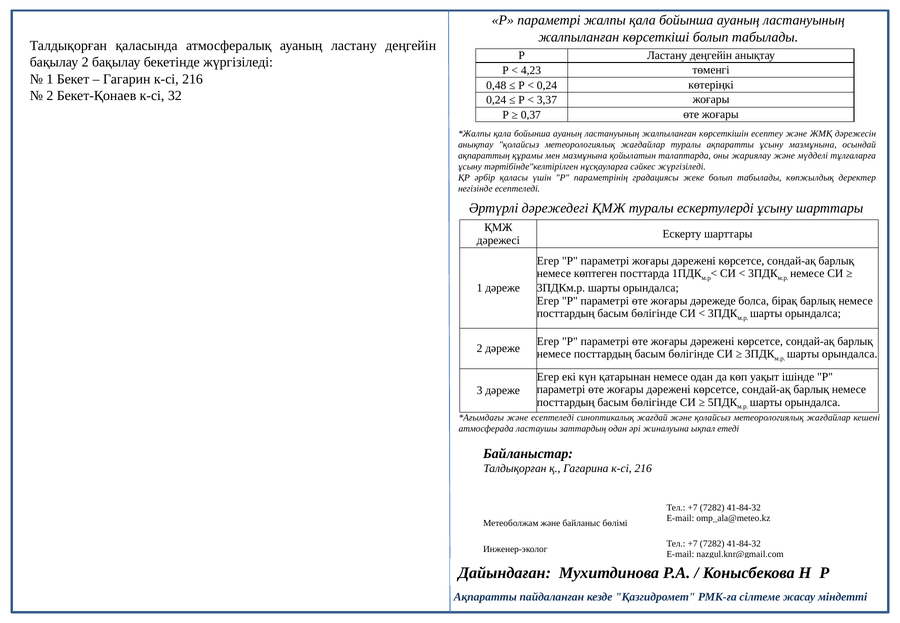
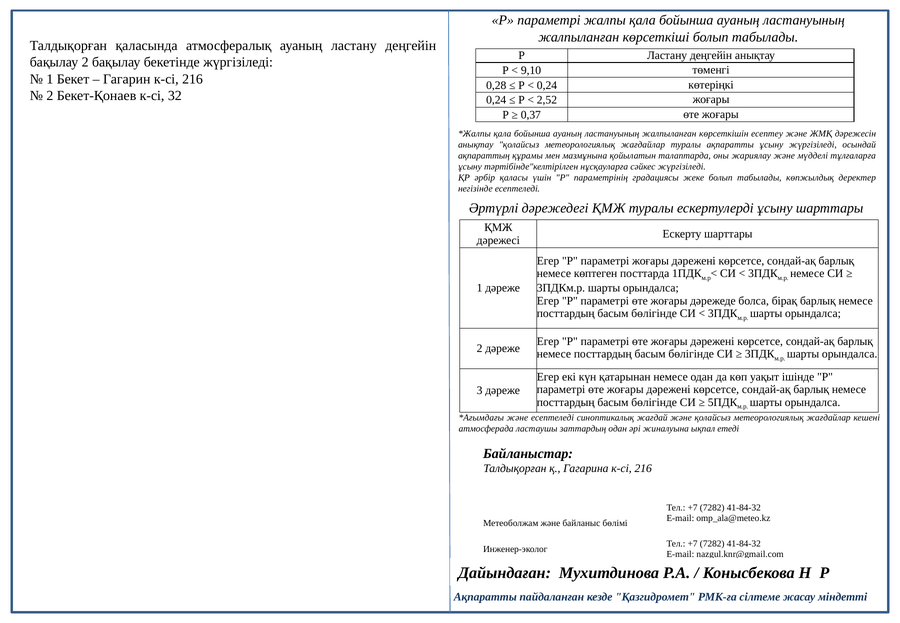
4,23: 4,23 -> 9,10 (531, 70)
0,48: 0,48 -> 0,28 (496, 85)
3,37: 3,37 -> 2,52 (547, 100)
ұсыну мазмұнына: мазмұнына -> жүргізіледі (813, 145)
